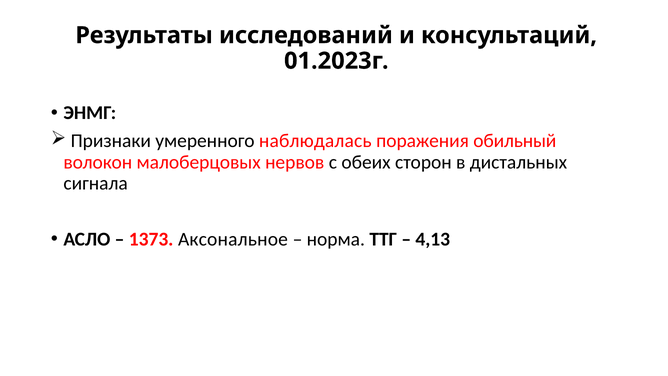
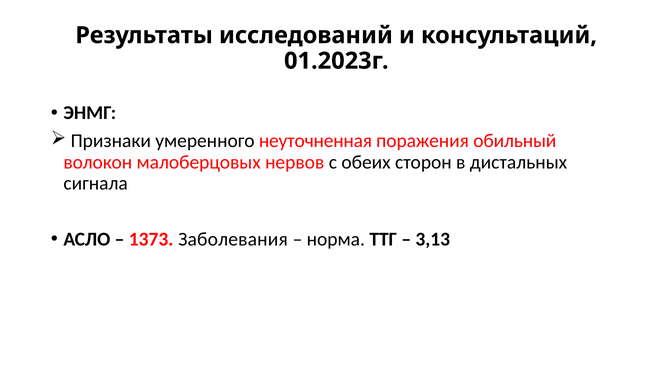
наблюдалась: наблюдалась -> неуточненная (315, 141)
Аксональное: Аксональное -> Заболевания (233, 239)
4,13: 4,13 -> 3,13 (433, 239)
